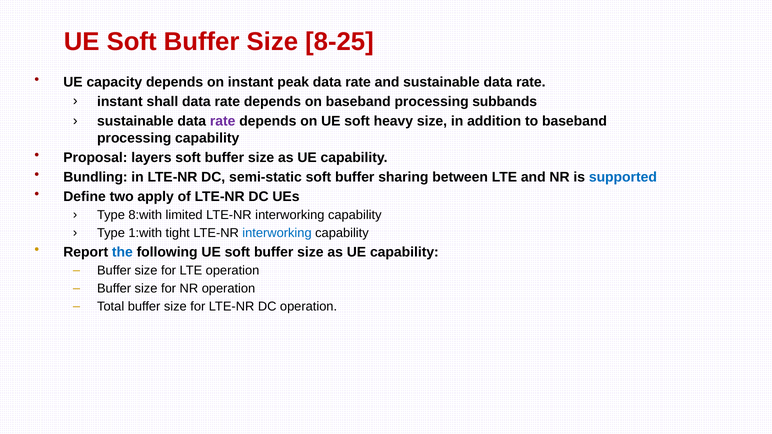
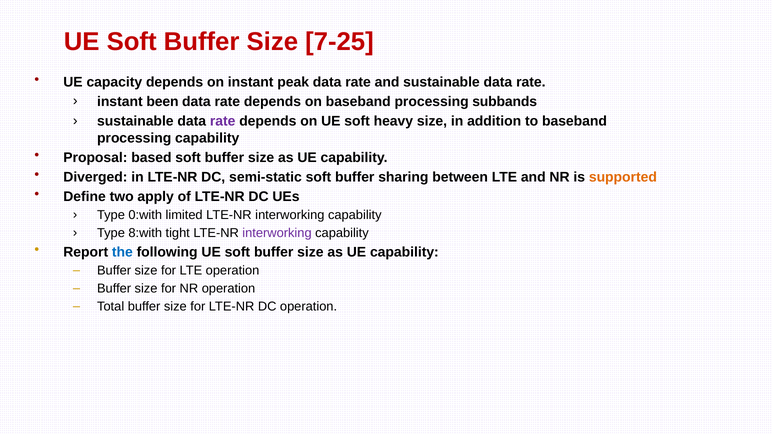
8-25: 8-25 -> 7-25 (339, 42)
shall: shall -> been (162, 102)
layers: layers -> based (151, 158)
Bundling: Bundling -> Diverged (95, 177)
supported colour: blue -> orange (623, 177)
8:with: 8:with -> 0:with (145, 215)
1:with: 1:with -> 8:with (145, 233)
interworking colour: blue -> purple (277, 233)
